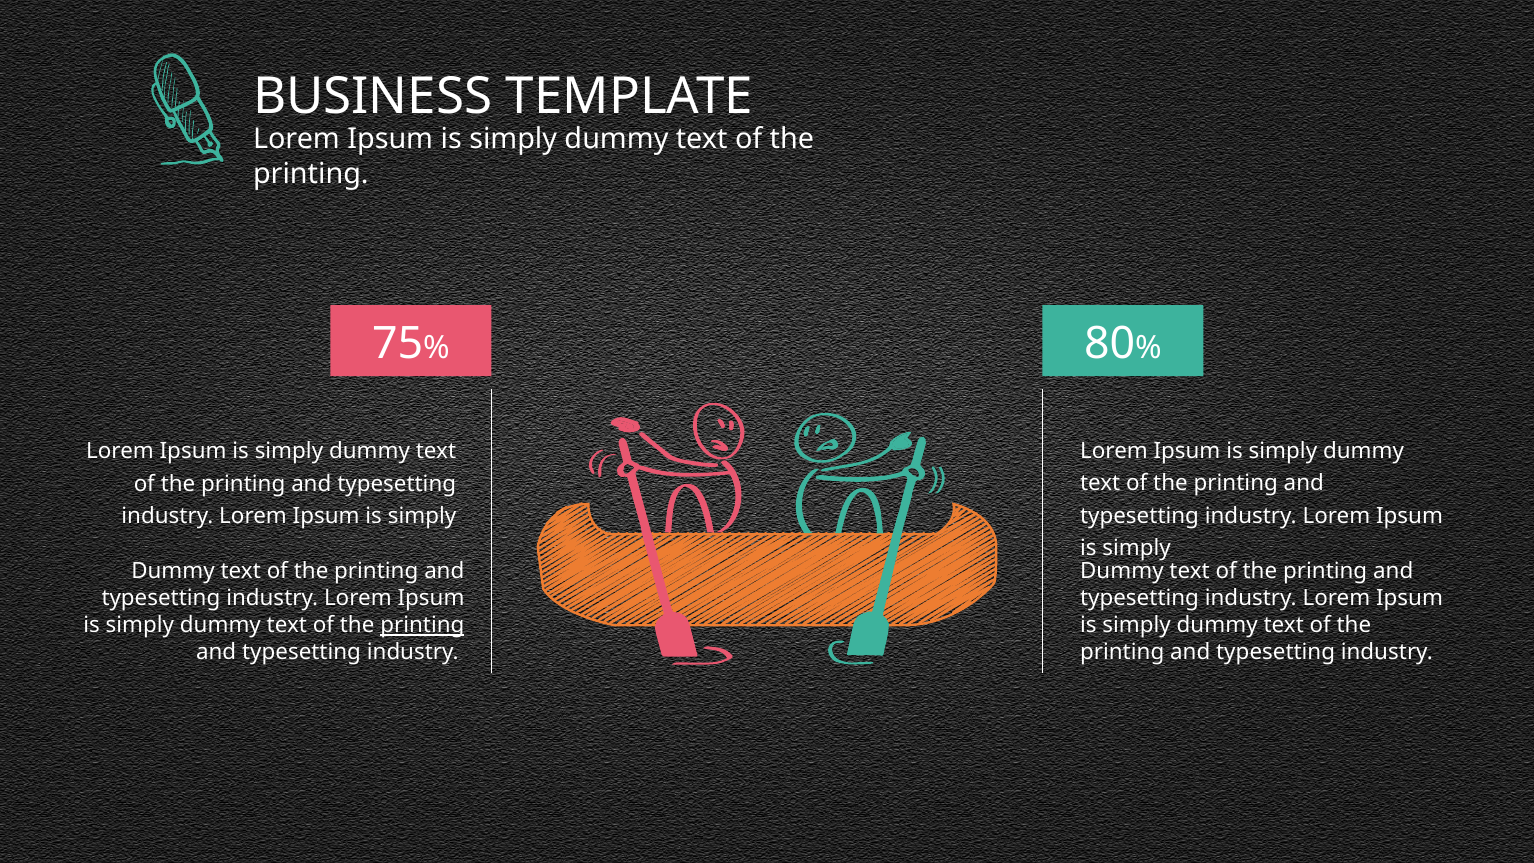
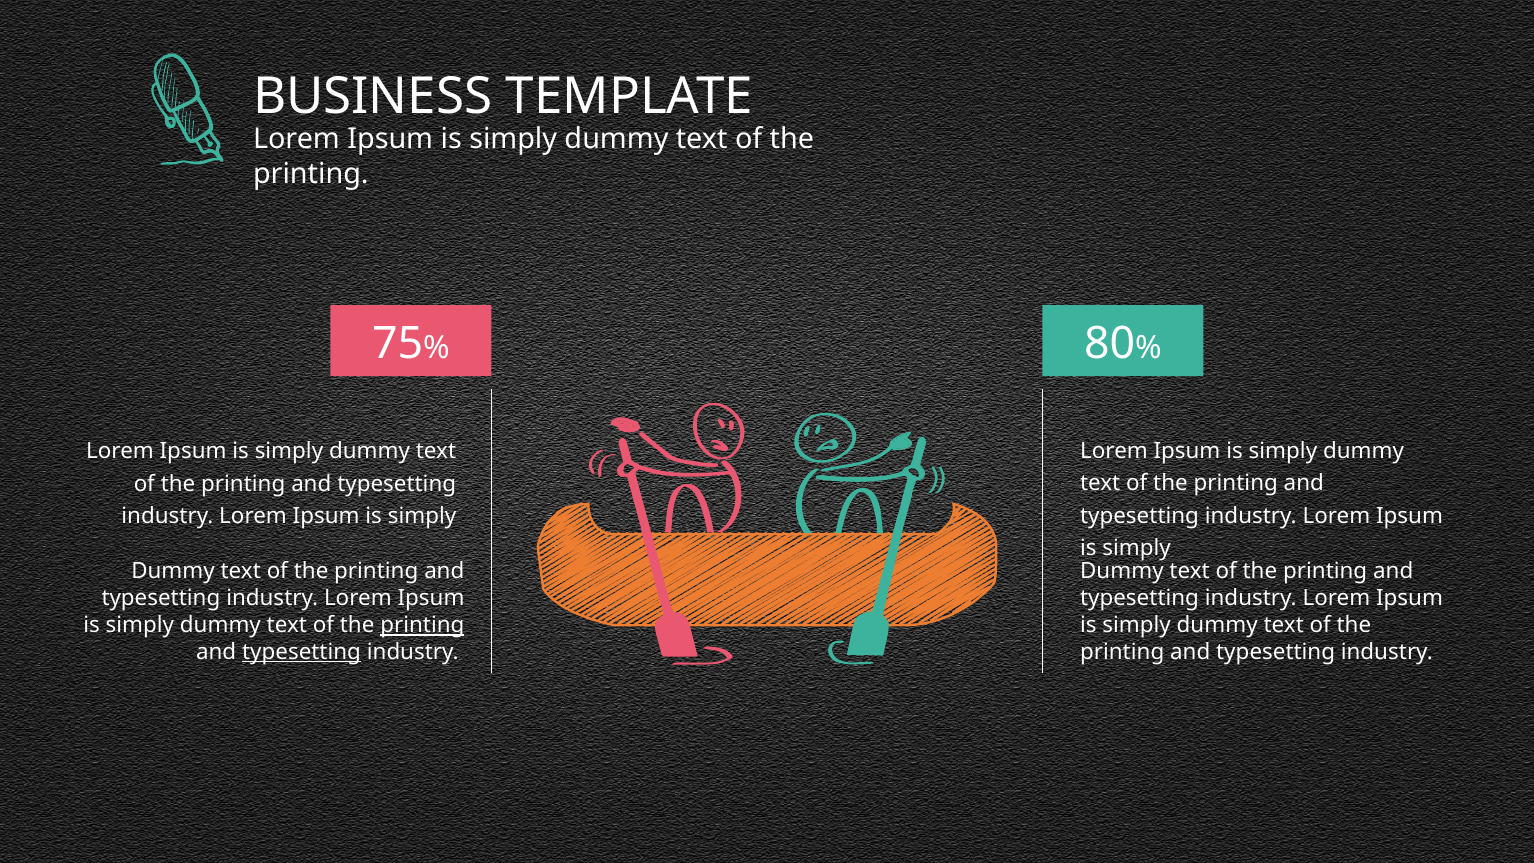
typesetting underline: none -> present (302, 652)
